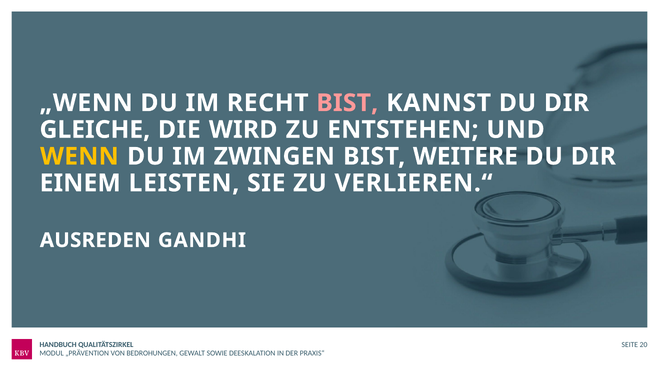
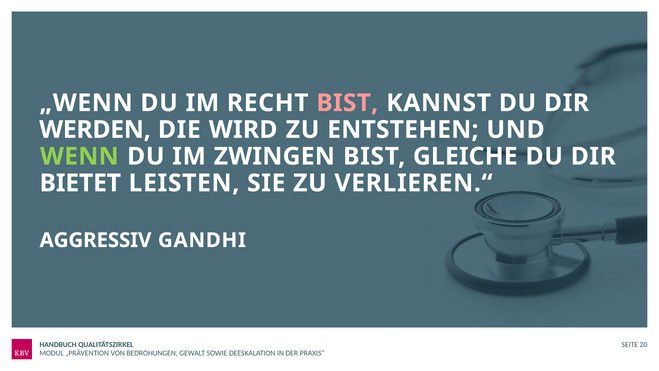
GLEICHE: GLEICHE -> WERDEN (95, 130)
WENN colour: yellow -> light green (79, 156)
WEITERE: WEITERE -> GLEICHE (465, 156)
EINEM: EINEM -> BIETET (80, 183)
AUSREDEN: AUSREDEN -> AGGRESSIV (95, 240)
